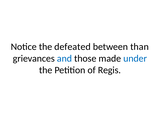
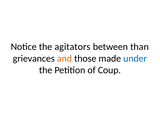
defeated: defeated -> agitators (72, 47)
and colour: blue -> orange (64, 58)
Regis: Regis -> Coup (109, 70)
